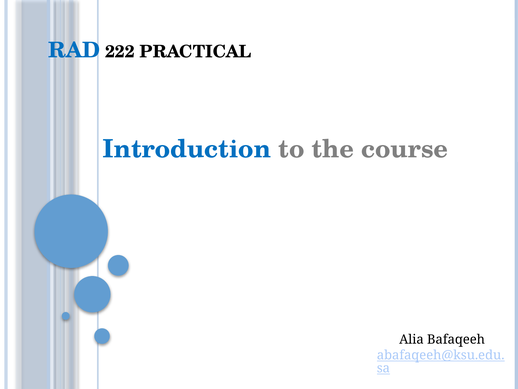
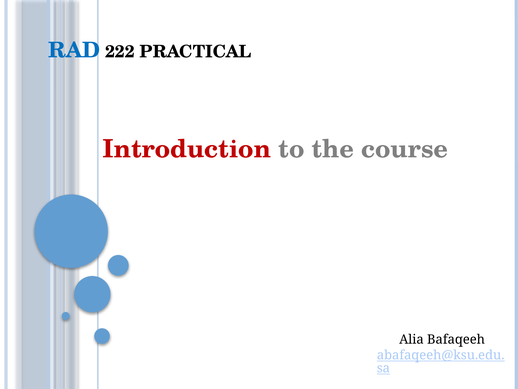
Introduction colour: blue -> red (187, 149)
